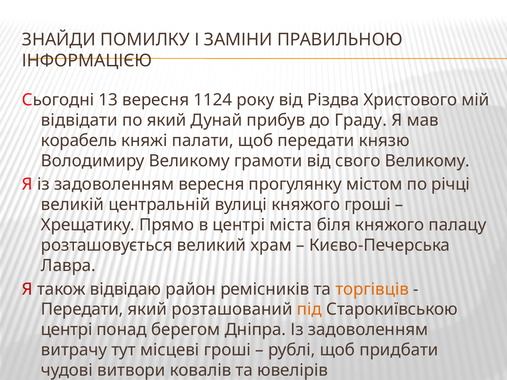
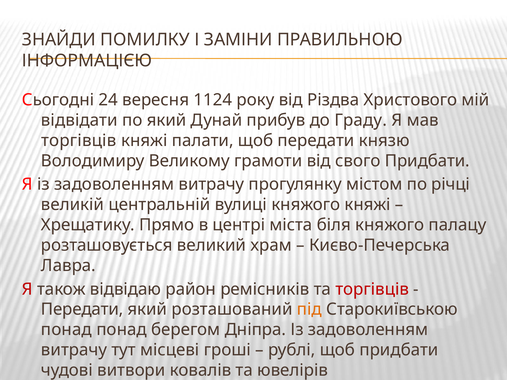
13: 13 -> 24 (108, 100)
корабель: корабель -> торгівців (79, 141)
свого Великому: Великому -> Придбати (427, 161)
Я із задоволенням вересня: вересня -> витрачу (211, 185)
княжого гроші: гроші -> княжі (368, 205)
торгівців colour: orange -> red (372, 289)
центрі: центрі -> понад (66, 330)
